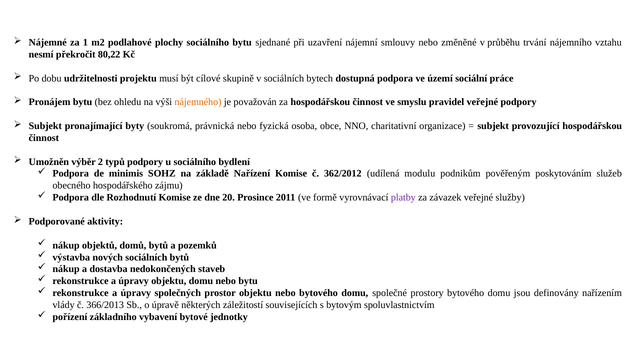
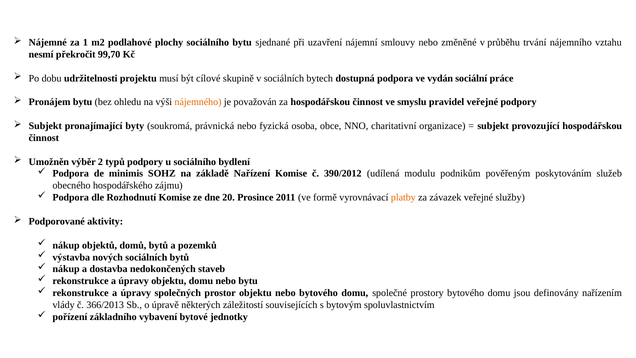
80,22: 80,22 -> 99,70 (109, 54)
území: území -> vydán (440, 78)
362/2012: 362/2012 -> 390/2012 (343, 174)
platby colour: purple -> orange (403, 197)
